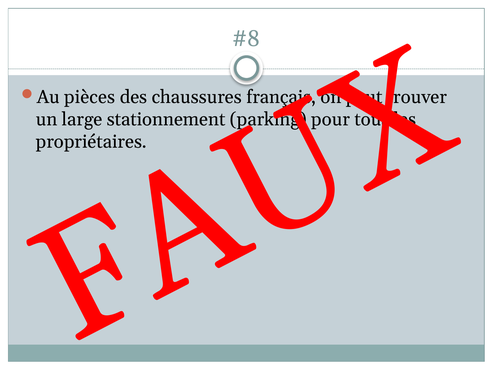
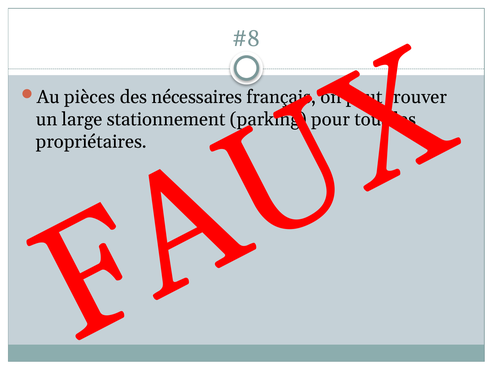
chaussures: chaussures -> nécessaires (197, 97)
